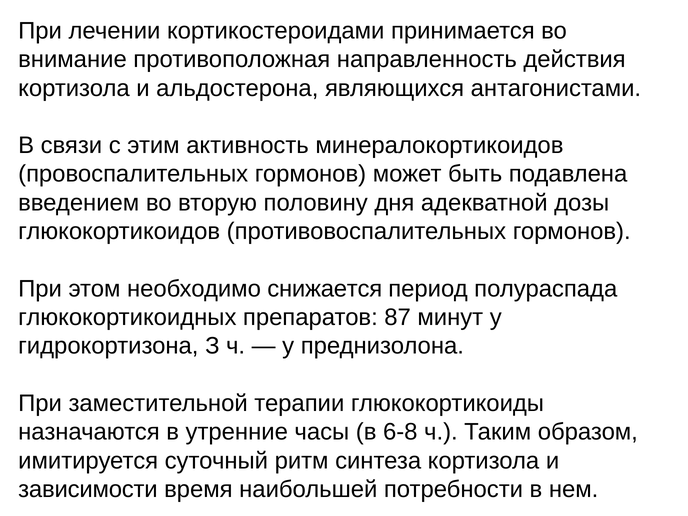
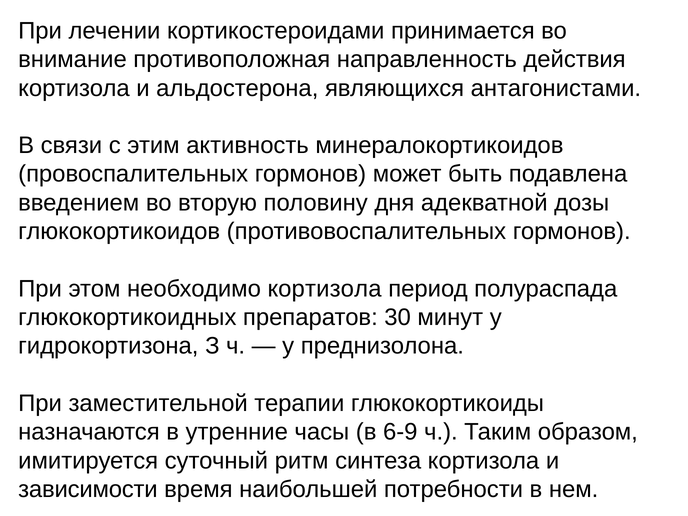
необходимо снижается: снижается -> кортизола (325, 289)
87: 87 -> 30 (398, 317)
6-8: 6-8 -> 6-9 (400, 432)
